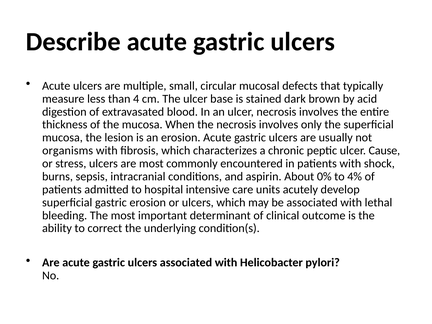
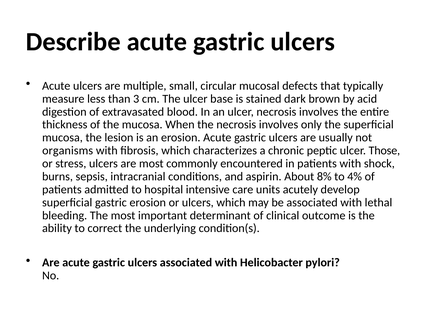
4: 4 -> 3 (136, 99)
Cause: Cause -> Those (384, 151)
0%: 0% -> 8% (324, 177)
